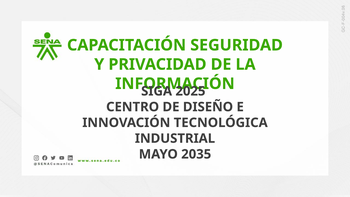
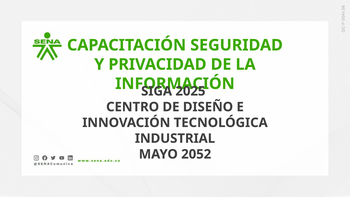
2035: 2035 -> 2052 (196, 154)
